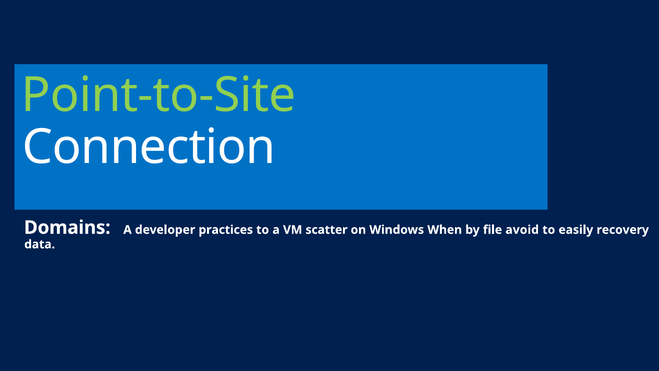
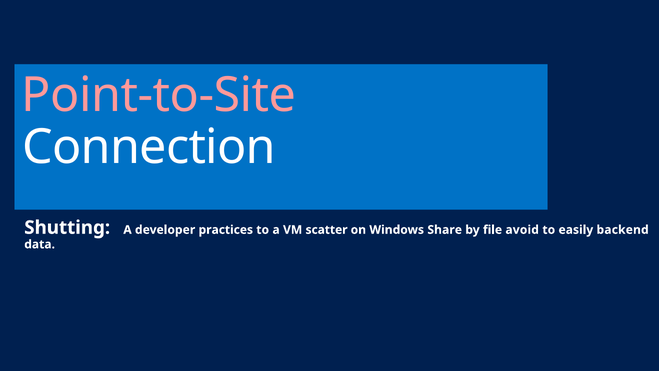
Point-to-Site colour: light green -> pink (159, 95)
Domains: Domains -> Shutting (67, 227)
When: When -> Share (445, 230)
recovery: recovery -> backend (623, 230)
